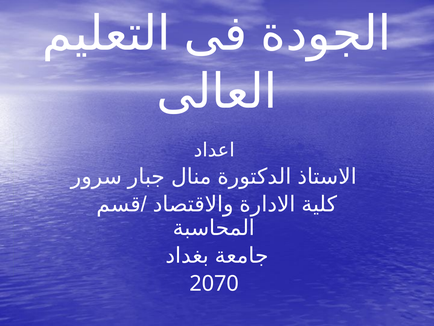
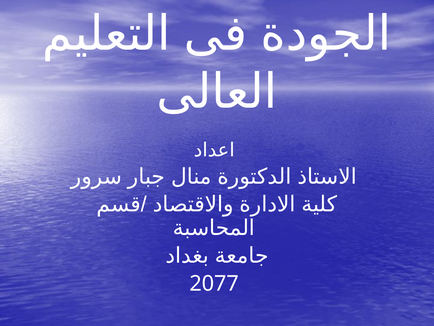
2070: 2070 -> 2077 (214, 283)
